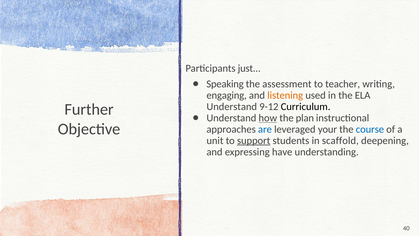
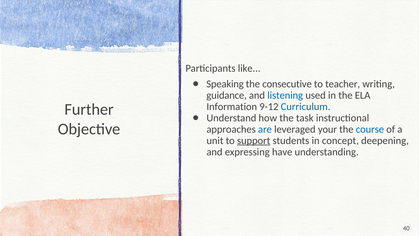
just: just -> like (249, 68)
assessment: assessment -> consecutive (287, 84)
engaging: engaging -> guidance (227, 95)
listening colour: orange -> blue (285, 95)
Understand: Understand -> Information (232, 107)
Curriculum colour: black -> blue (306, 107)
how underline: present -> none (268, 118)
plan: plan -> task (305, 118)
scaffold: scaffold -> concept (340, 140)
